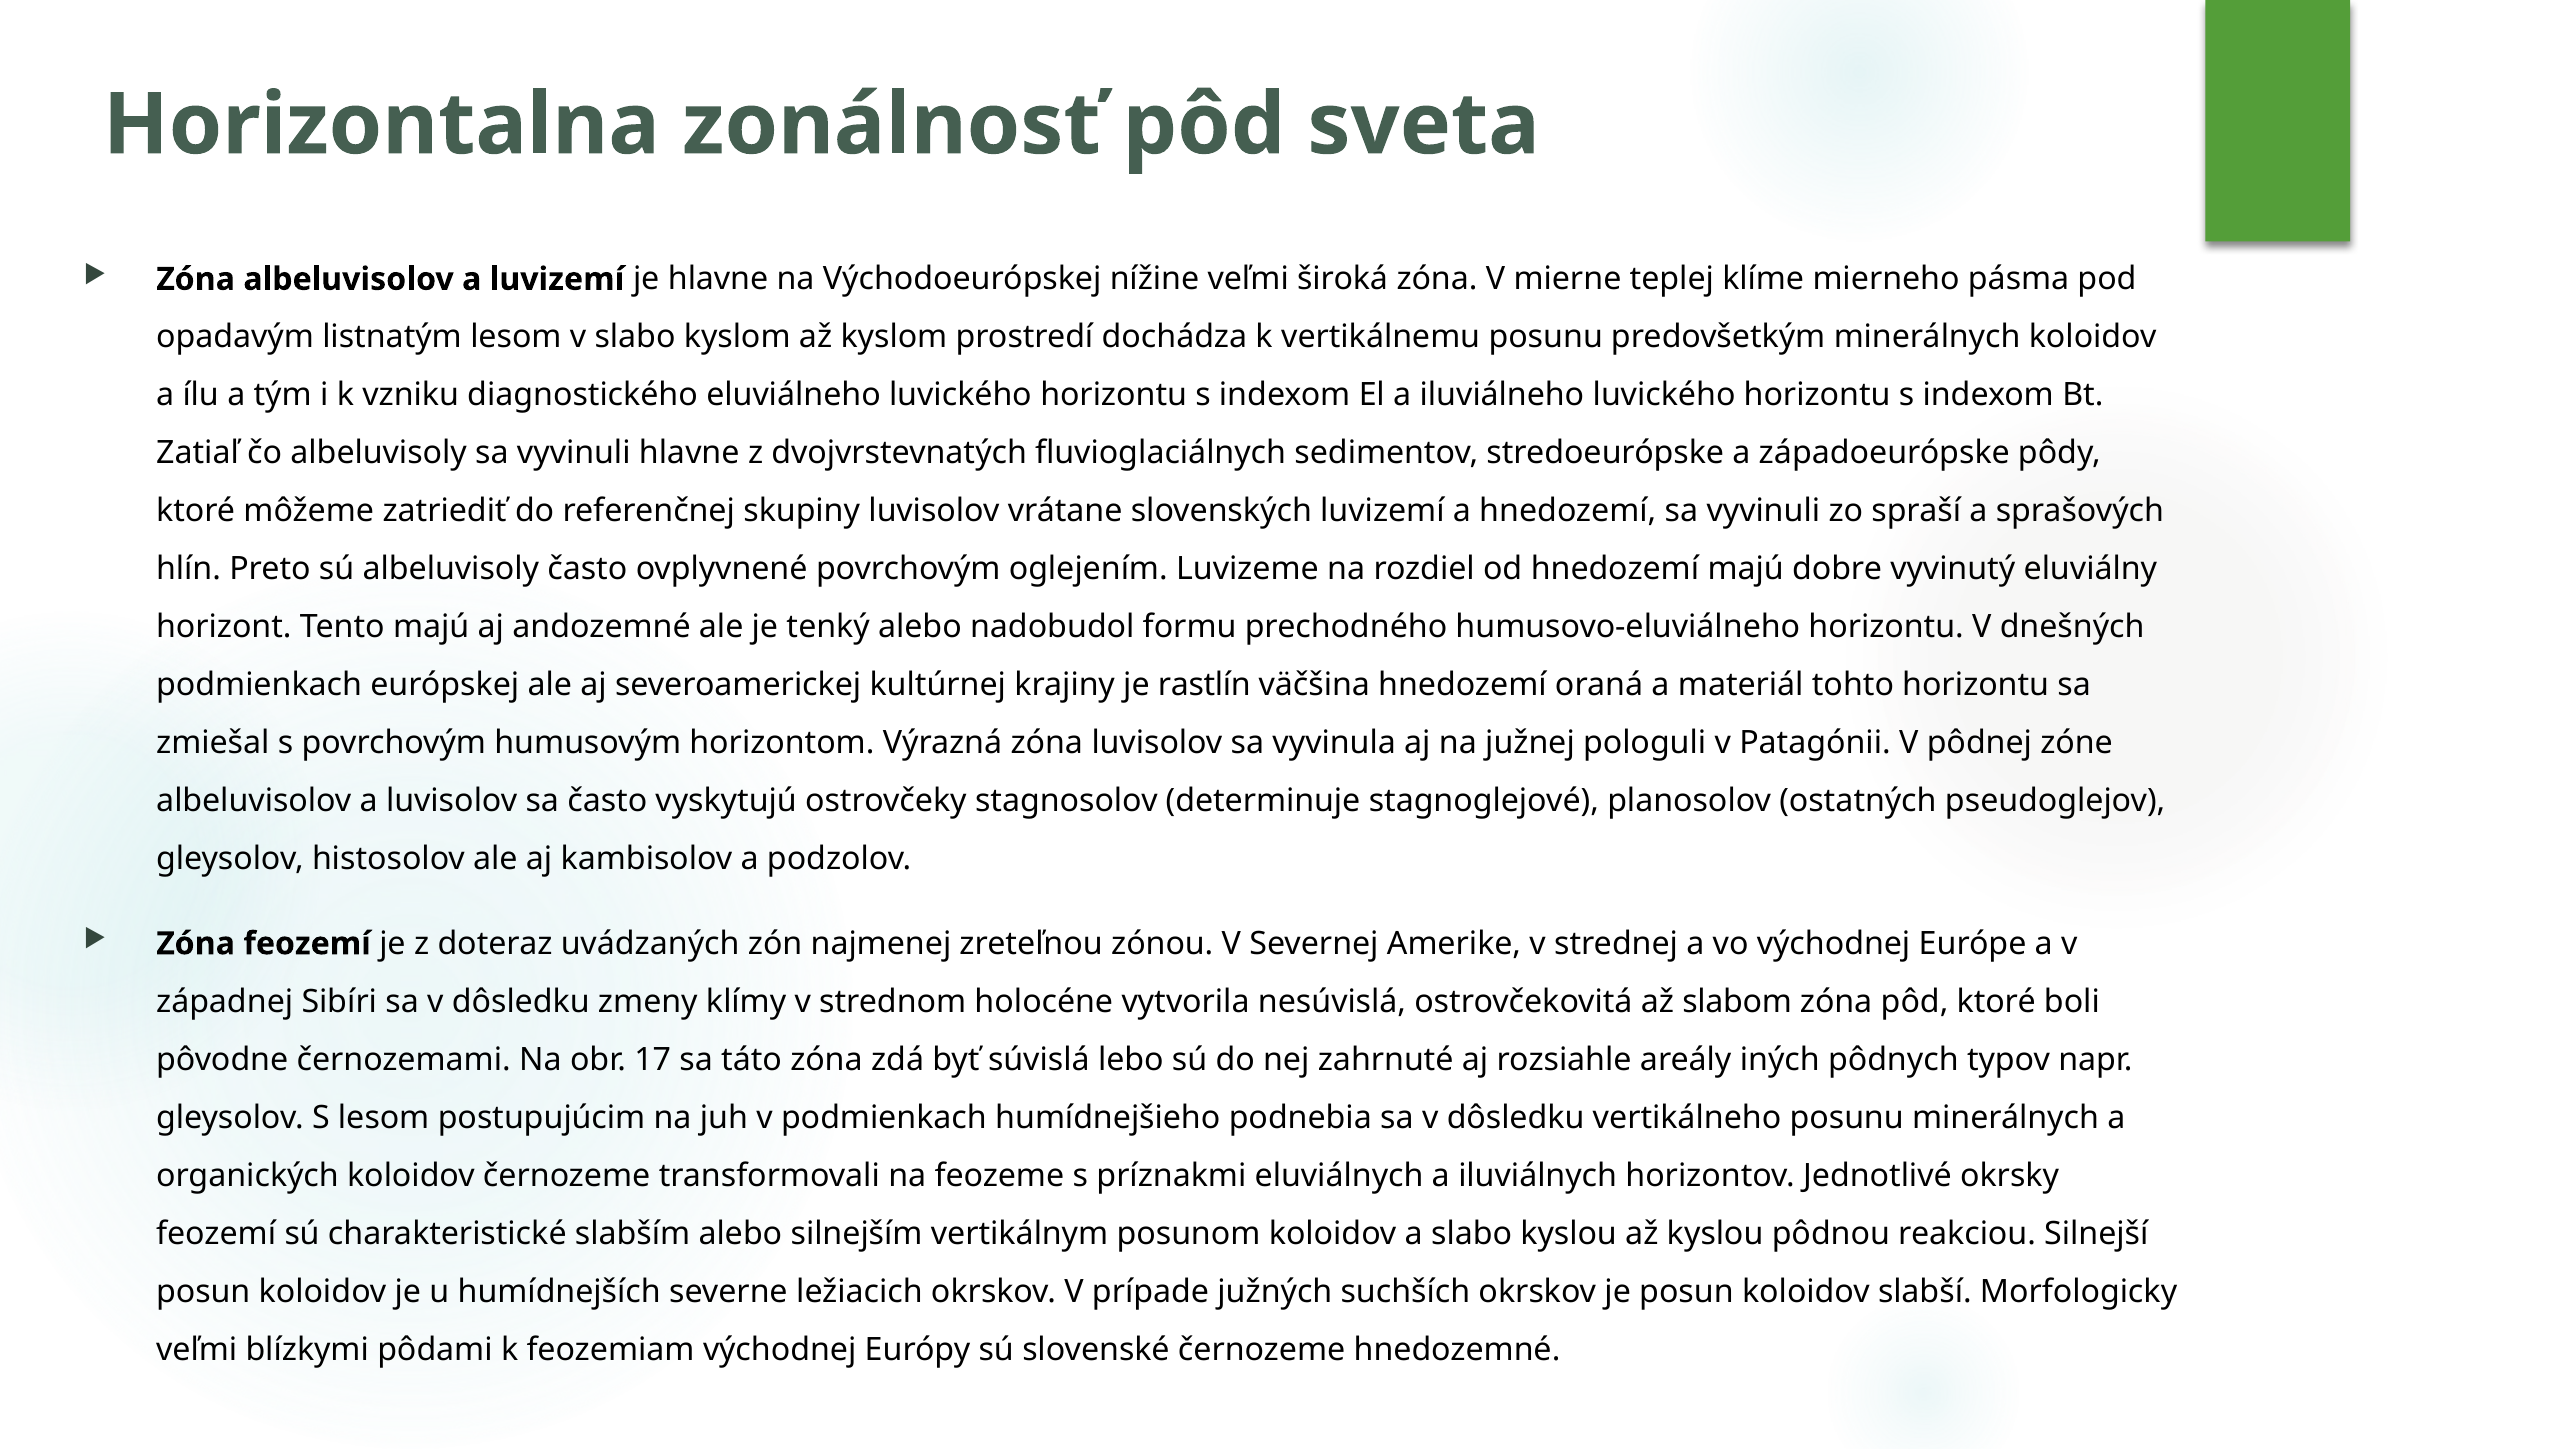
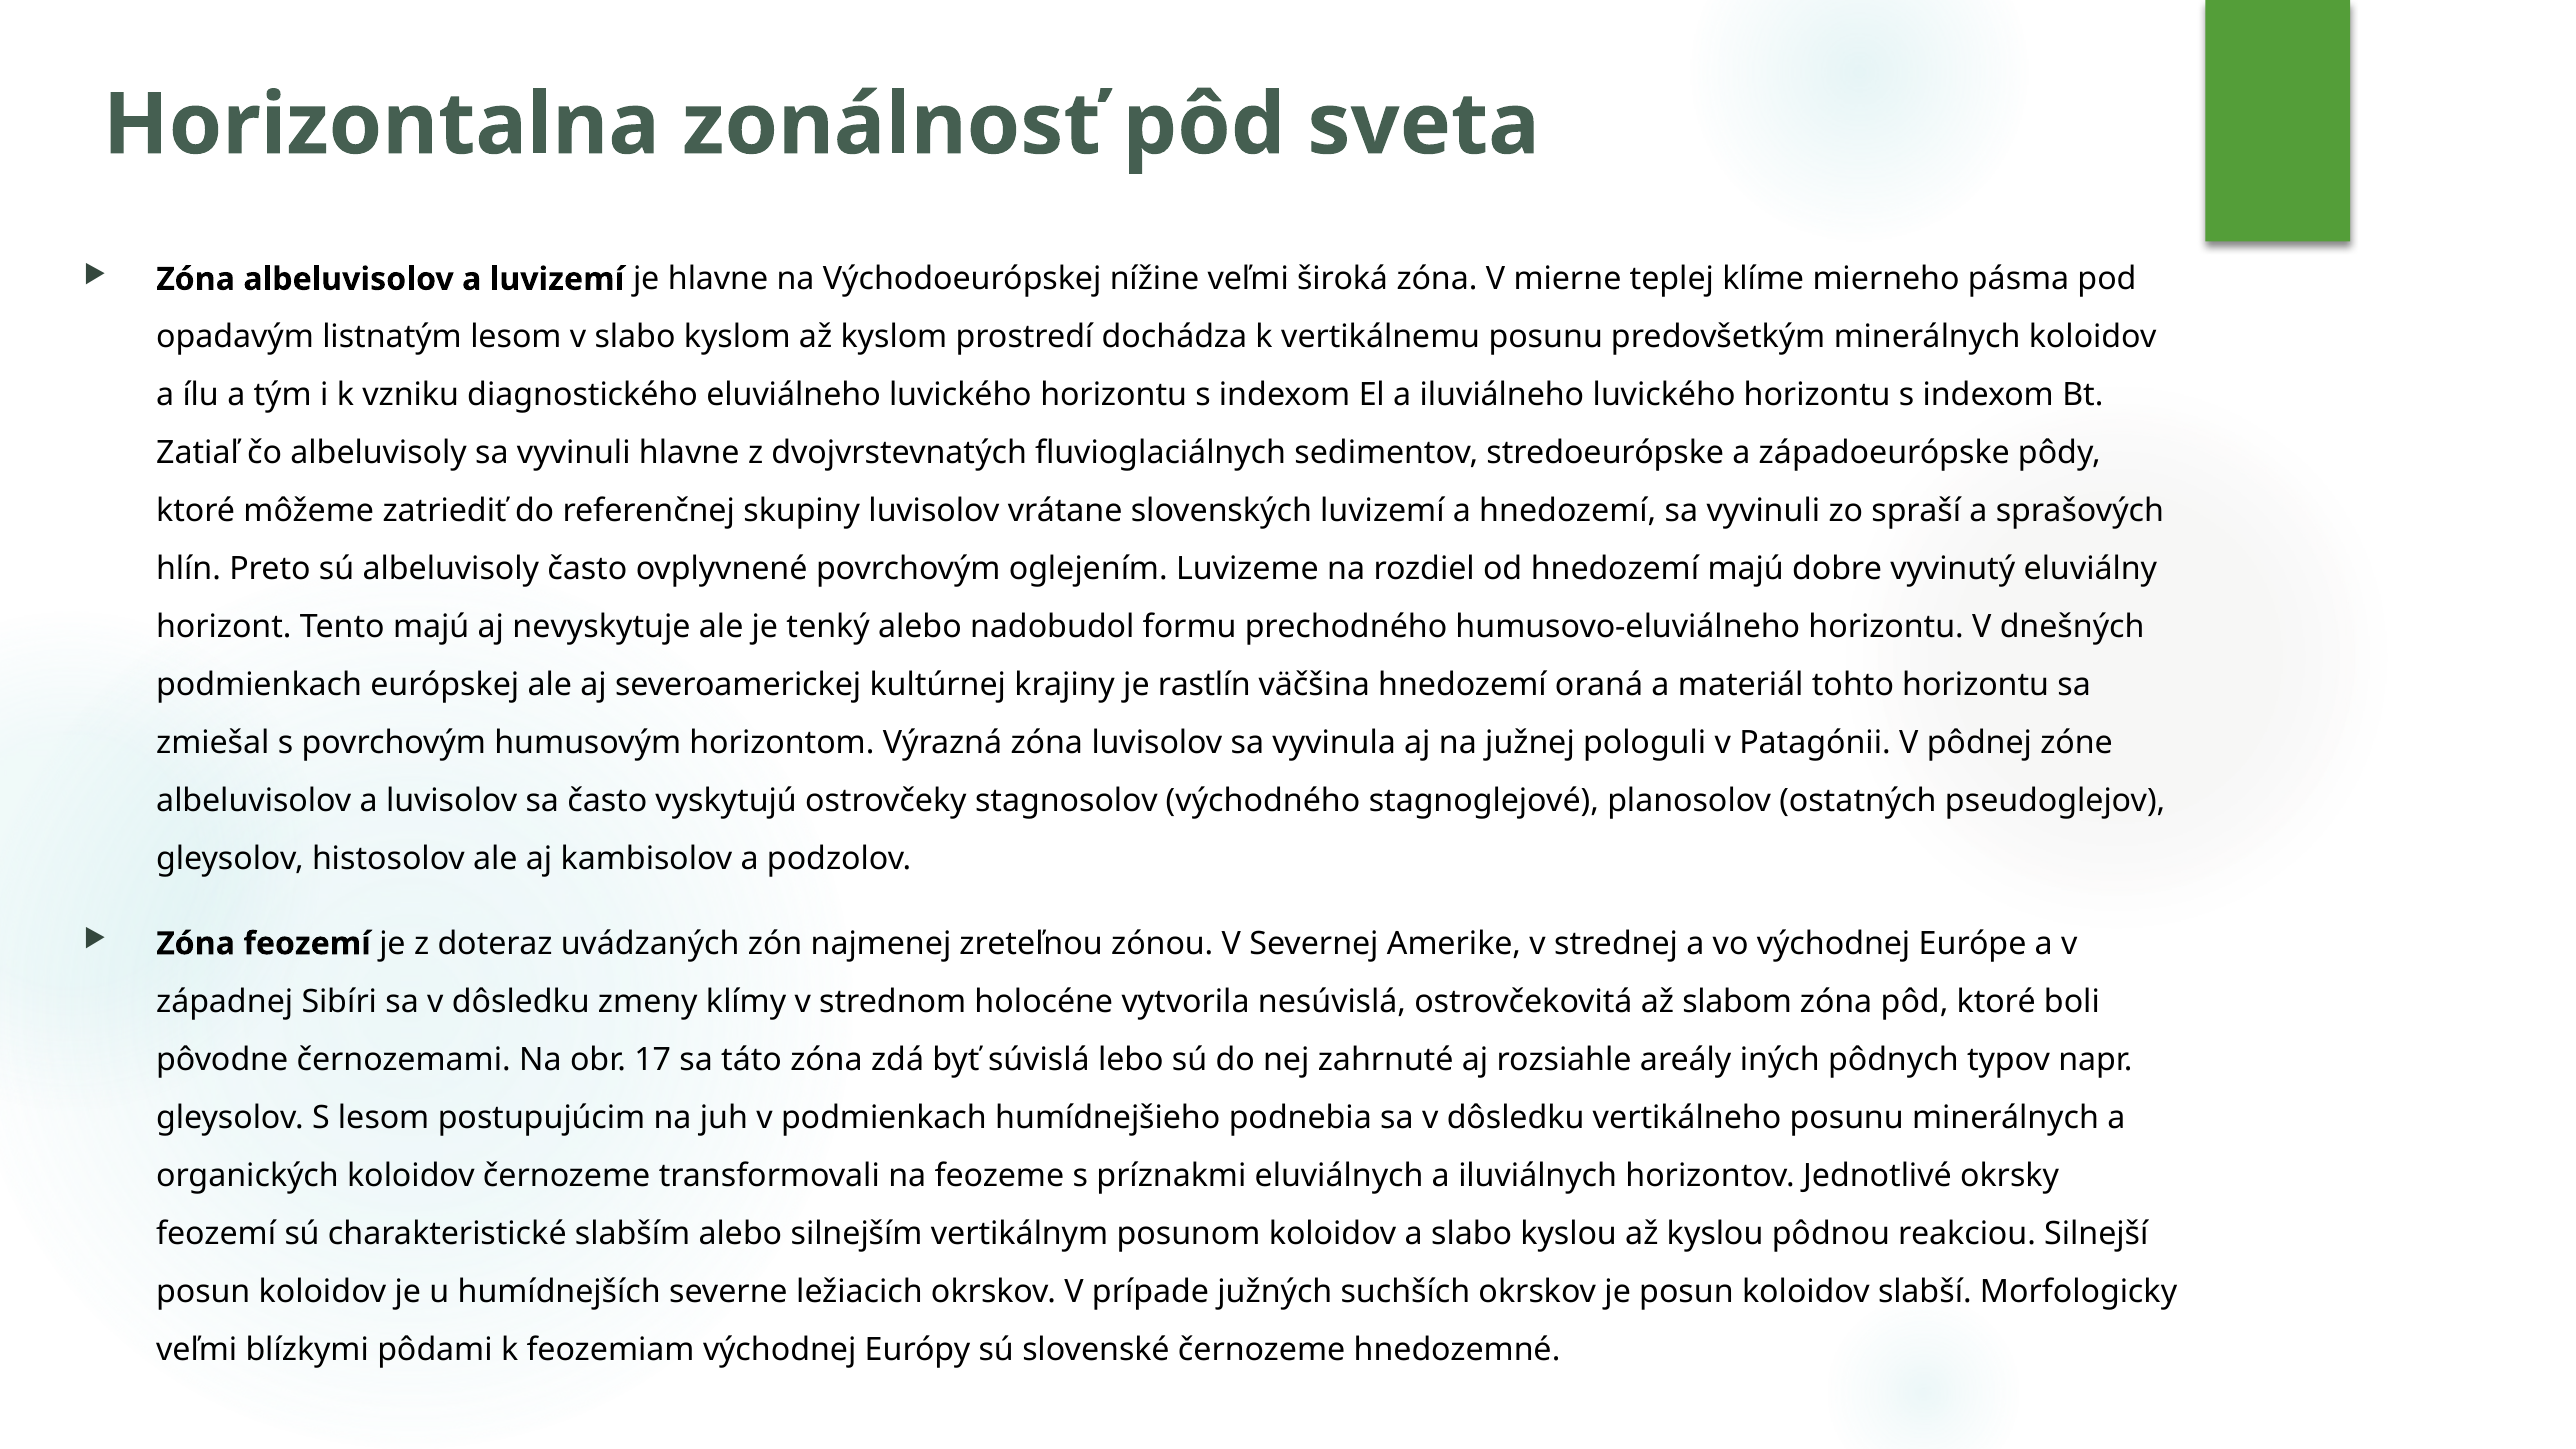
andozemné: andozemné -> nevyskytuje (602, 627)
determinuje: determinuje -> východného (1263, 801)
